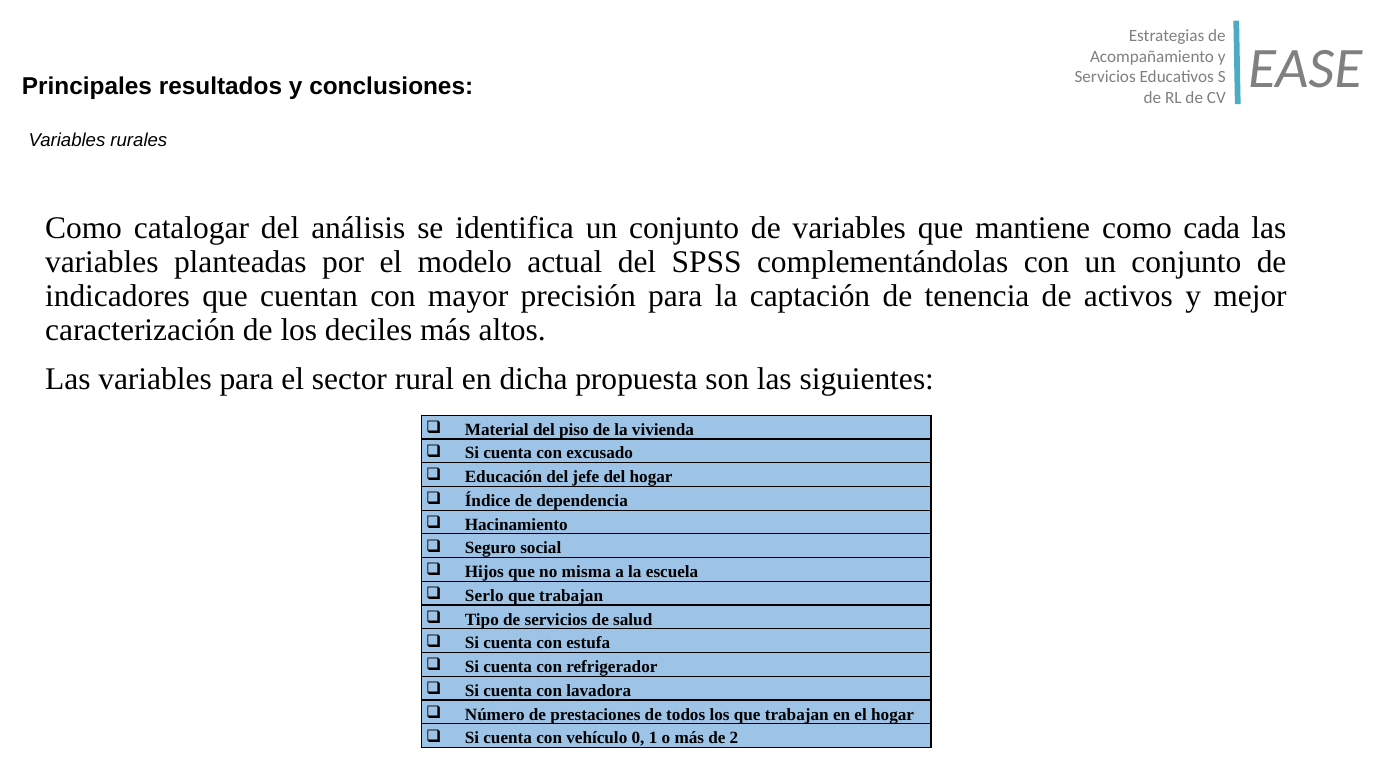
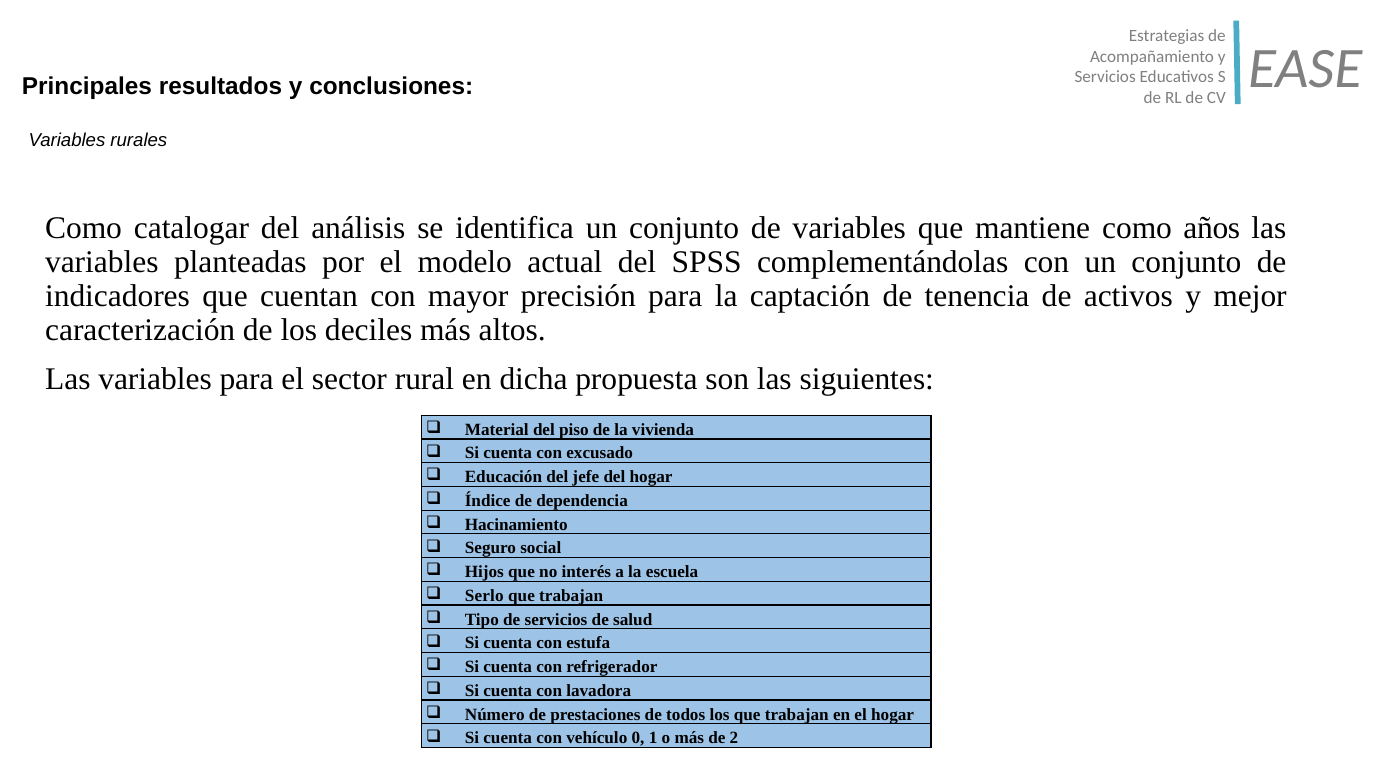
cada: cada -> años (1212, 229)
misma: misma -> interés (586, 572)
